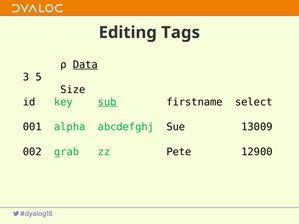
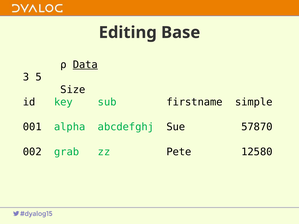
Tags: Tags -> Base (181, 33)
sub underline: present -> none (107, 102)
select: select -> simple (254, 102)
13009: 13009 -> 57870 (257, 127)
12900: 12900 -> 12580 (257, 152)
